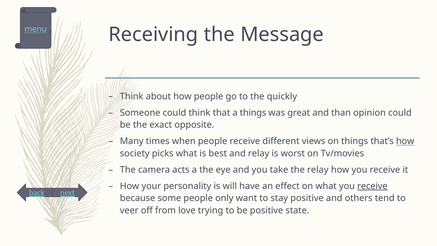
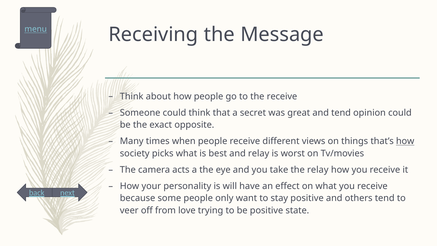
the quickly: quickly -> receive (282, 96)
a things: things -> secret (253, 113)
and than: than -> tend (341, 113)
receive underline: present -> none (372, 186)
